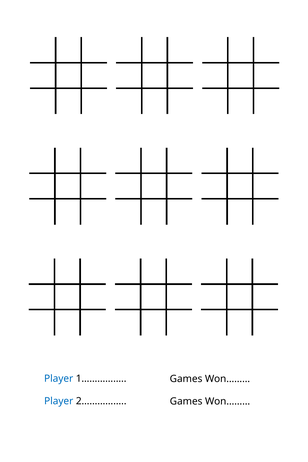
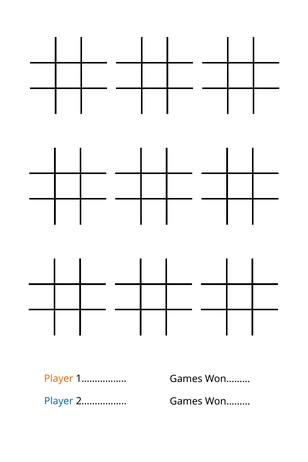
Player colour: blue -> orange (59, 379)
